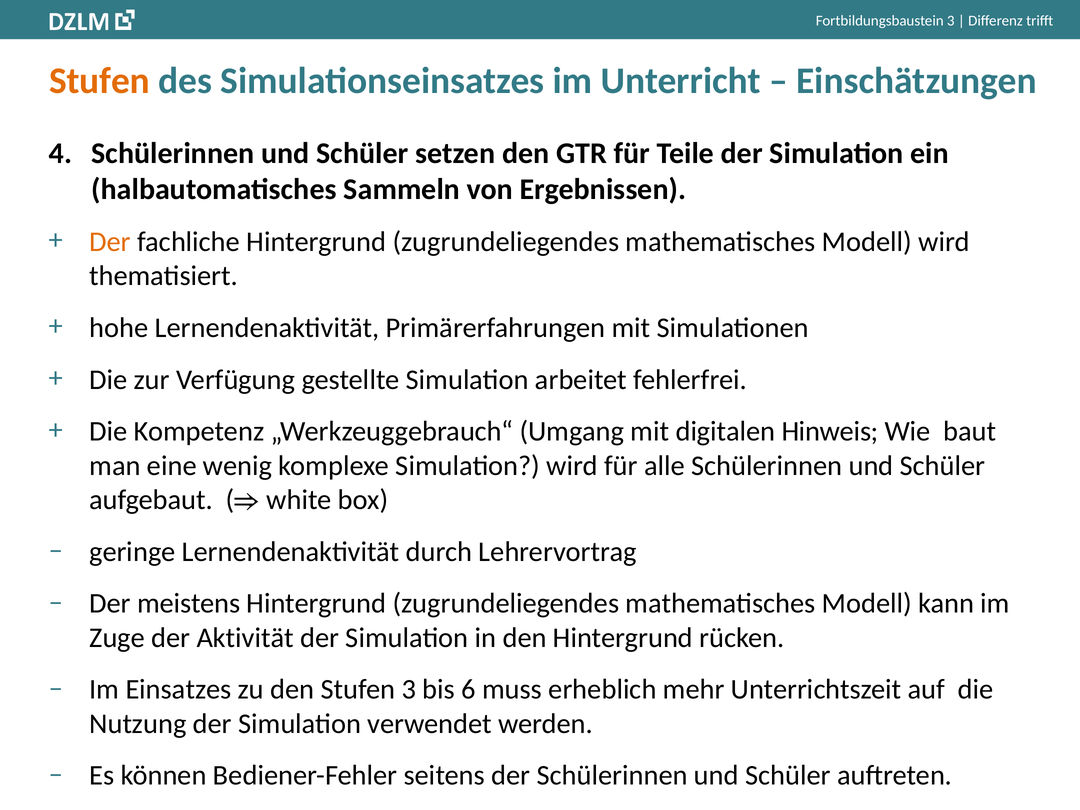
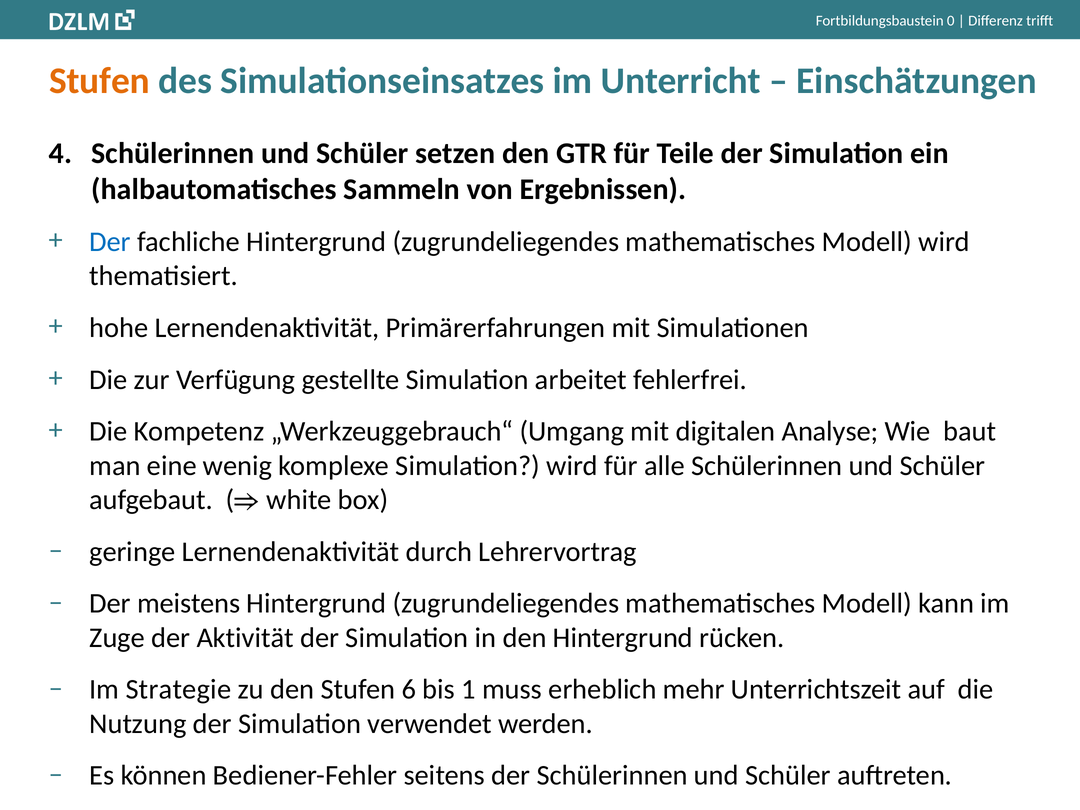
Fortbildungsbaustein 3: 3 -> 0 (951, 21)
Der colour: orange -> blue (110, 242)
Hinweis: Hinweis -> Analyse (830, 431)
Einsatzes: Einsatzes -> Strategie (178, 690)
Stufen 3: 3 -> 6 (409, 690)
6: 6 -> 1 (469, 690)
